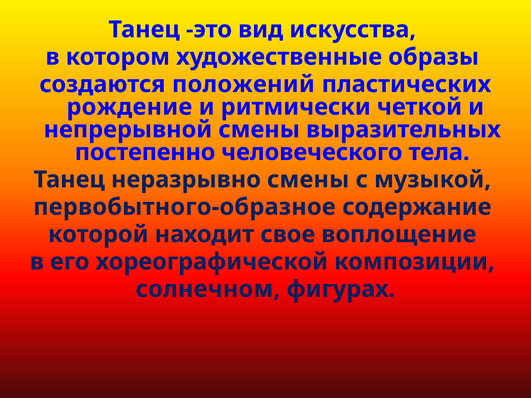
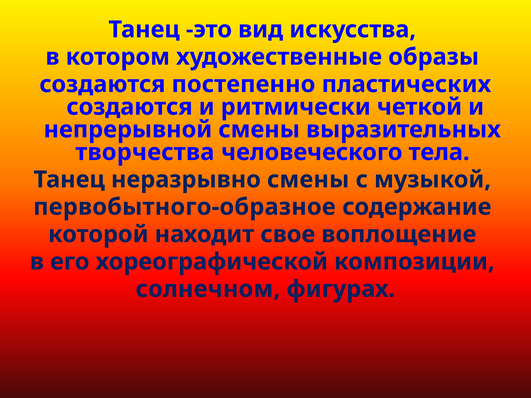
положений: положений -> постепенно (243, 84)
рождение: рождение -> создаются (129, 107)
постепенно: постепенно -> творчества (145, 152)
